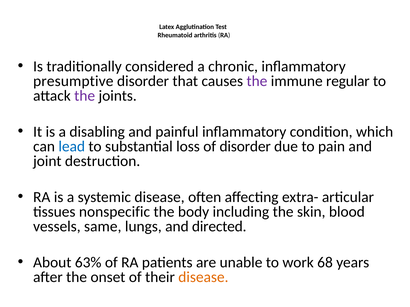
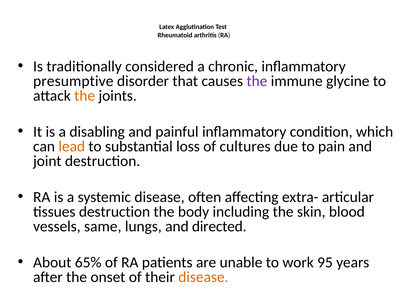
regular: regular -> glycine (348, 81)
the colour: purple -> orange (85, 96)
lead colour: blue -> orange (72, 147)
of disorder: disorder -> cultures (245, 147)
tissues nonspecific: nonspecific -> destruction (115, 212)
63%: 63% -> 65% (88, 263)
68: 68 -> 95 (325, 263)
